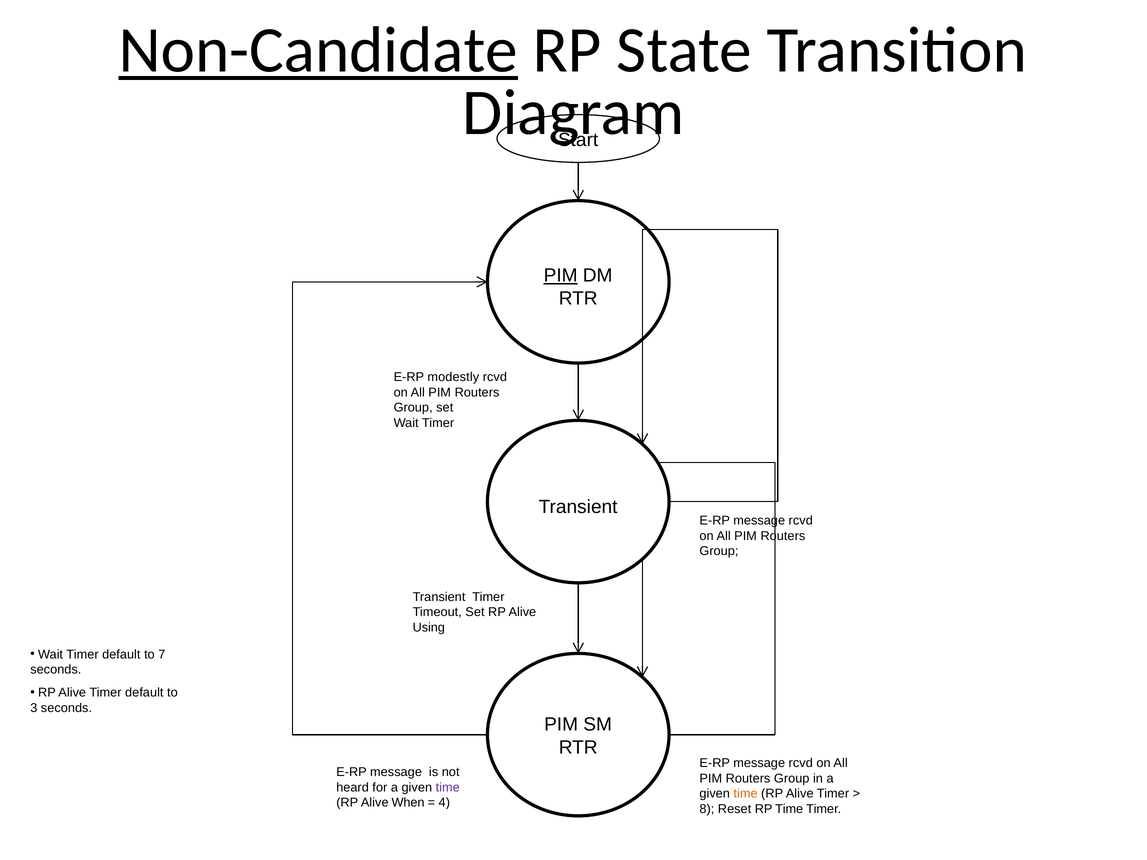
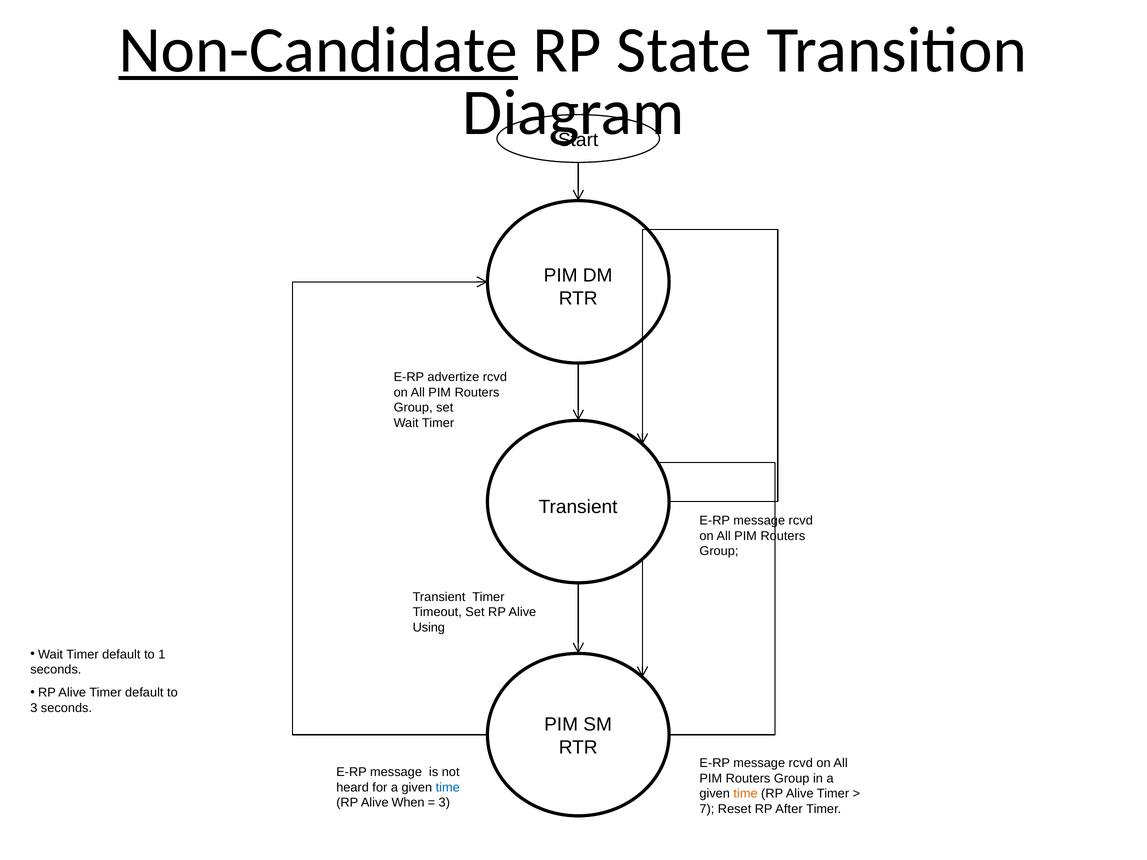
PIM underline: present -> none (561, 276)
modestly: modestly -> advertize (453, 377)
7: 7 -> 1 (162, 655)
time colour: purple -> blue (448, 788)
4: 4 -> 3 (444, 803)
8: 8 -> 7 (707, 809)
RP Time: Time -> After (789, 809)
